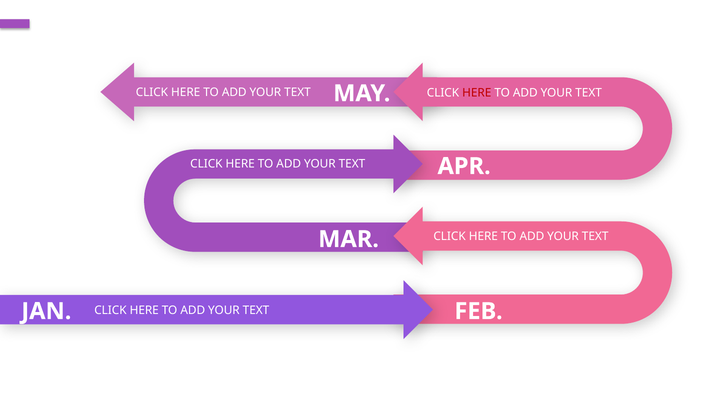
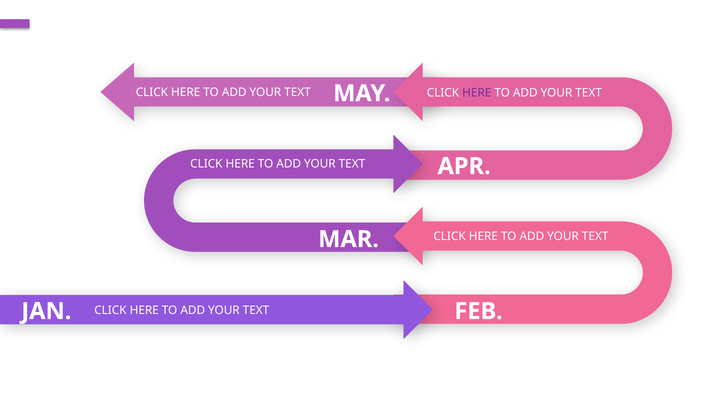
HERE colour: red -> purple (477, 93)
